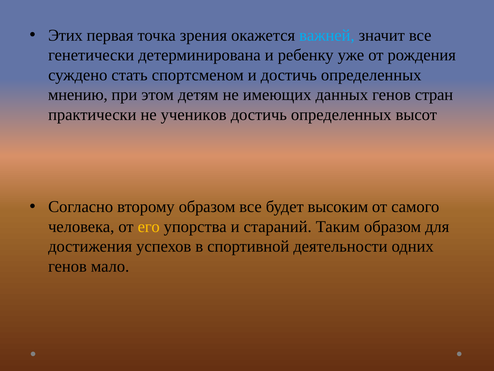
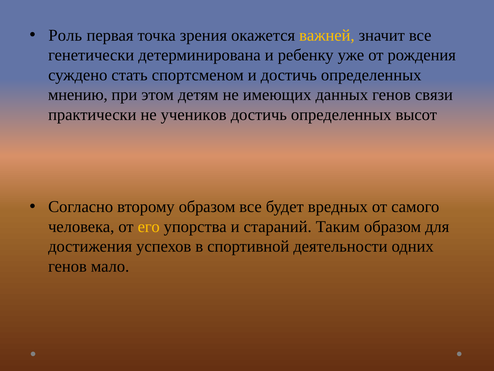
Этих: Этих -> Роль (65, 35)
важней colour: light blue -> yellow (327, 35)
стран: стран -> связи (434, 95)
высоким: высоким -> вредных (338, 207)
